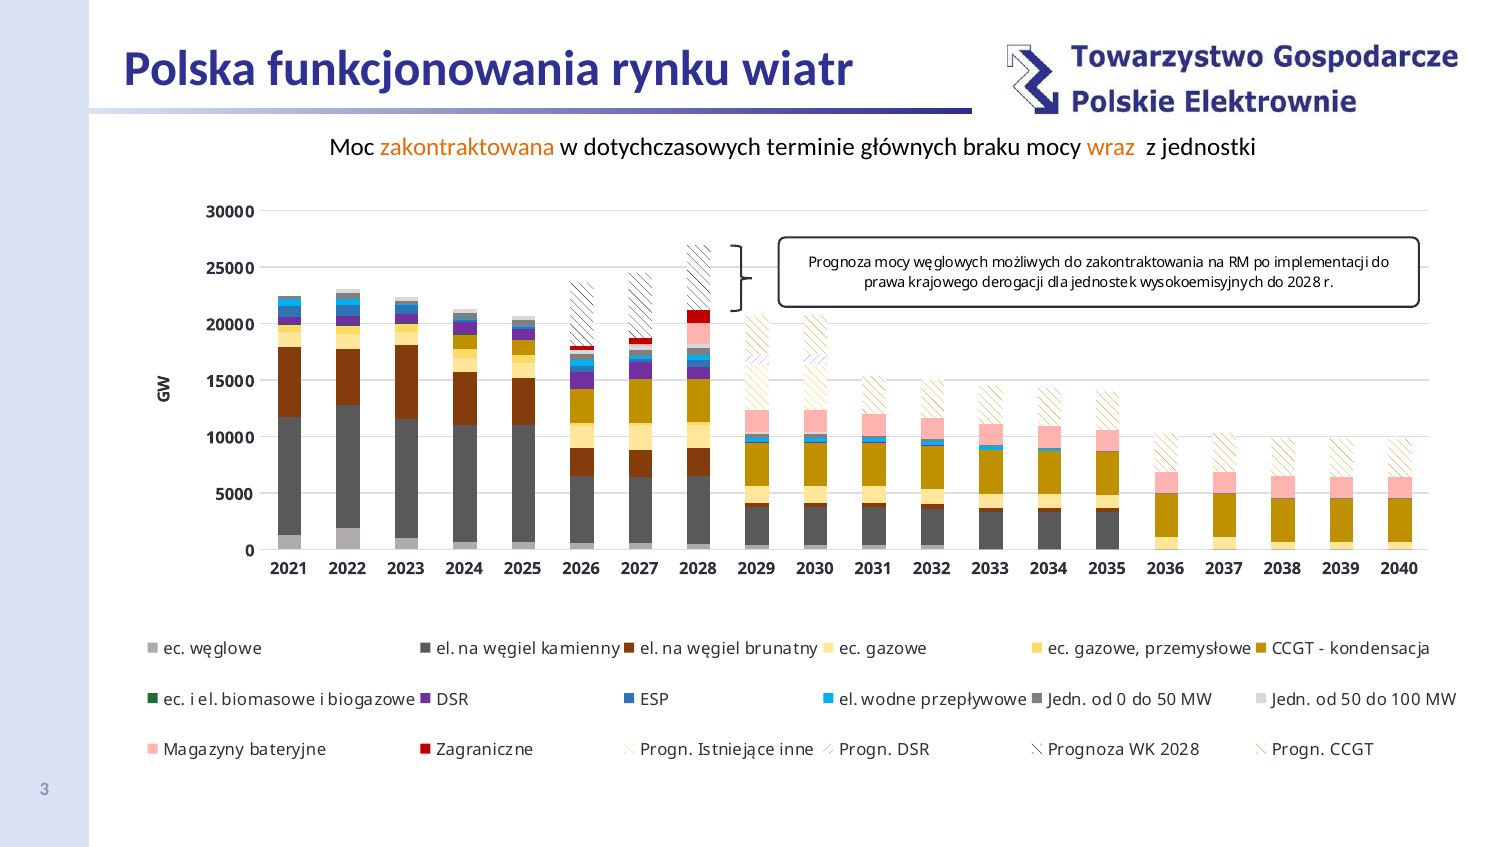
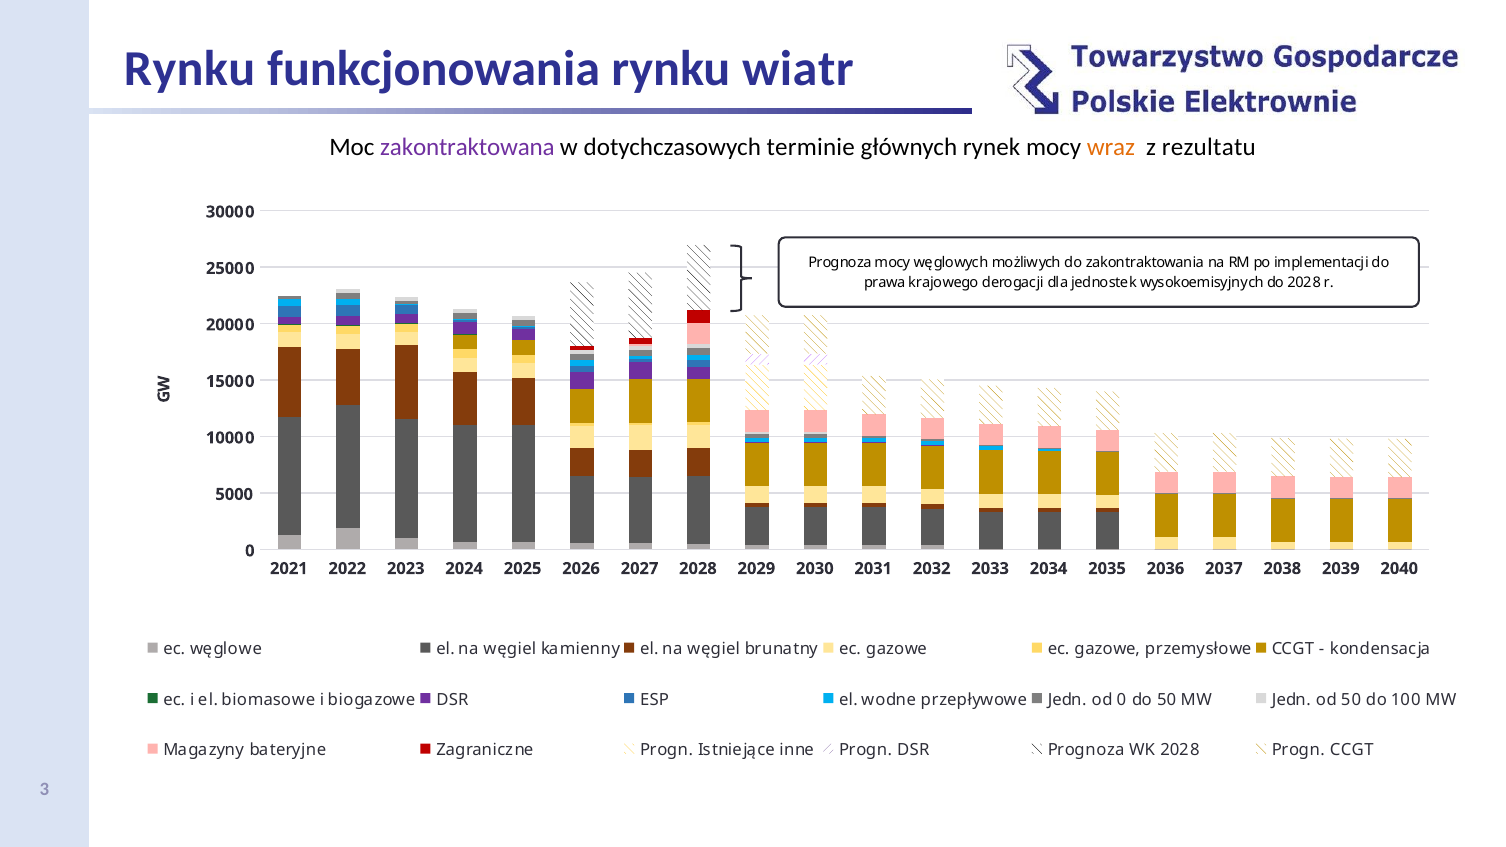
Polska: Polska -> Rynku (190, 69)
zakontraktowana colour: orange -> purple (467, 147)
braku: braku -> rynek (992, 147)
jednostki: jednostki -> rezultatu (1209, 147)
